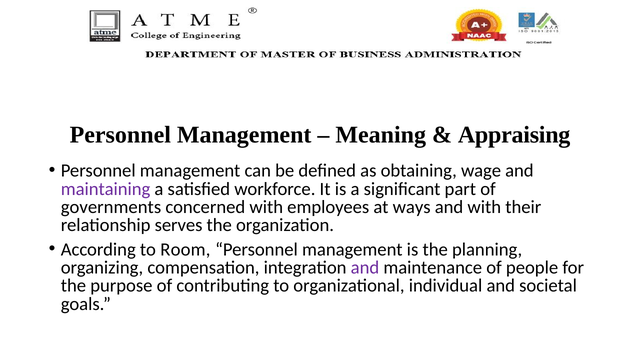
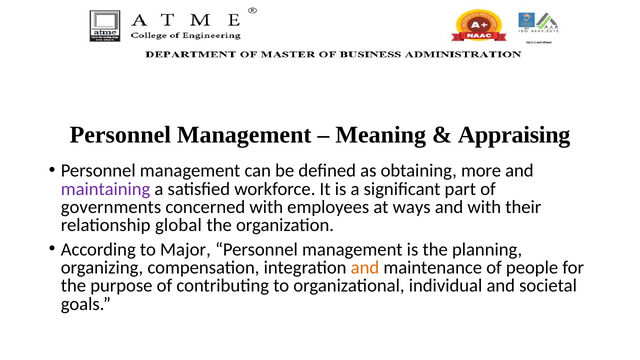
wage: wage -> more (481, 171)
serves: serves -> global (178, 225)
Room: Room -> Major (185, 249)
and colour: purple -> orange (365, 268)
